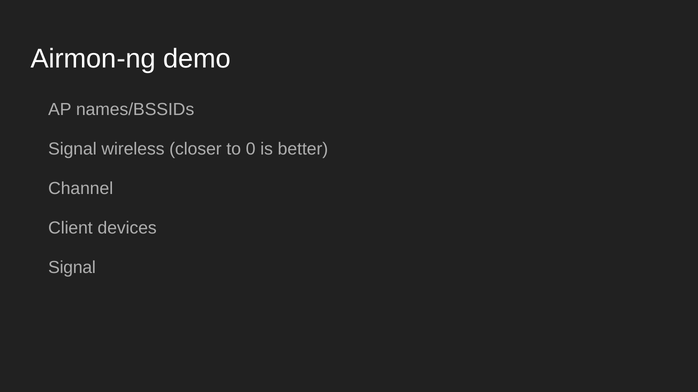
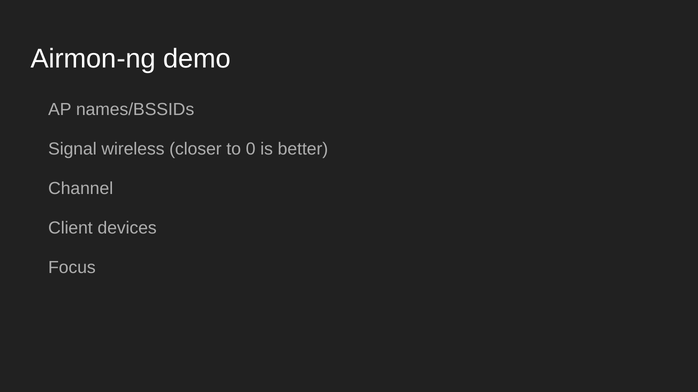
Signal: Signal -> Focus (72, 268)
